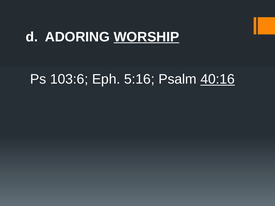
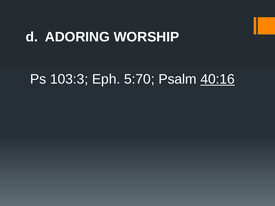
WORSHIP underline: present -> none (146, 37)
103:6: 103:6 -> 103:3 (69, 79)
5:16: 5:16 -> 5:70 (139, 79)
